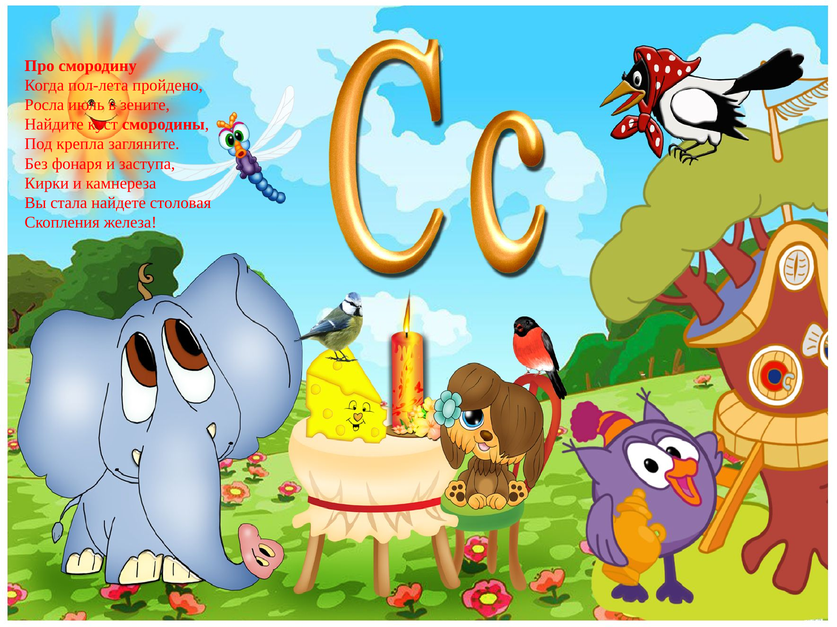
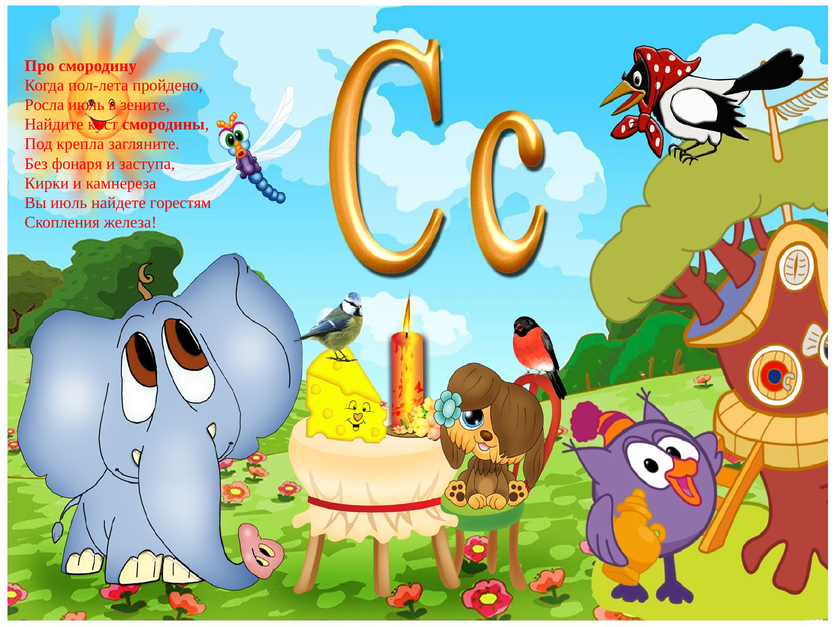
Вы стала: стала -> июль (69, 203)
столовая: столовая -> горестям (181, 203)
